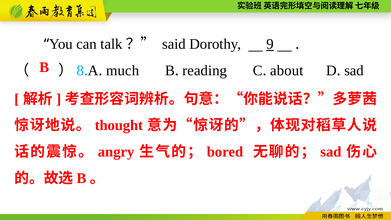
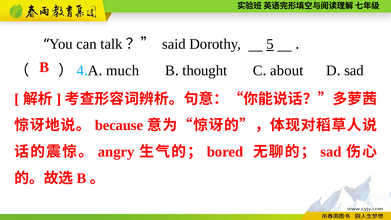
9: 9 -> 5 (270, 44)
8: 8 -> 4 (80, 70)
reading: reading -> thought (205, 70)
thought: thought -> because (119, 125)
